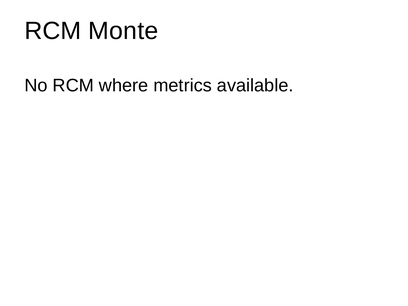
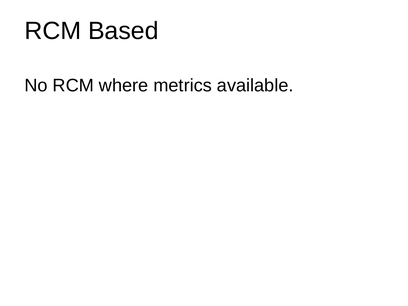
Monte: Monte -> Based (123, 31)
